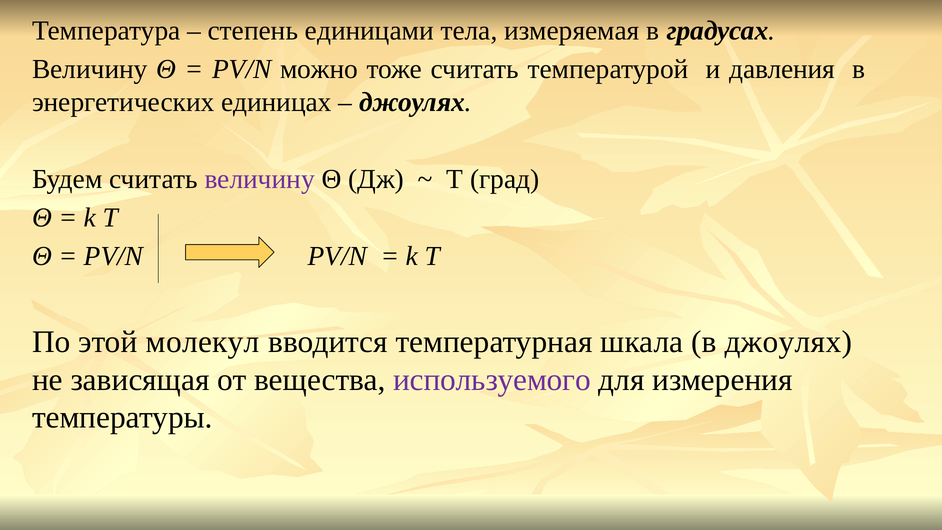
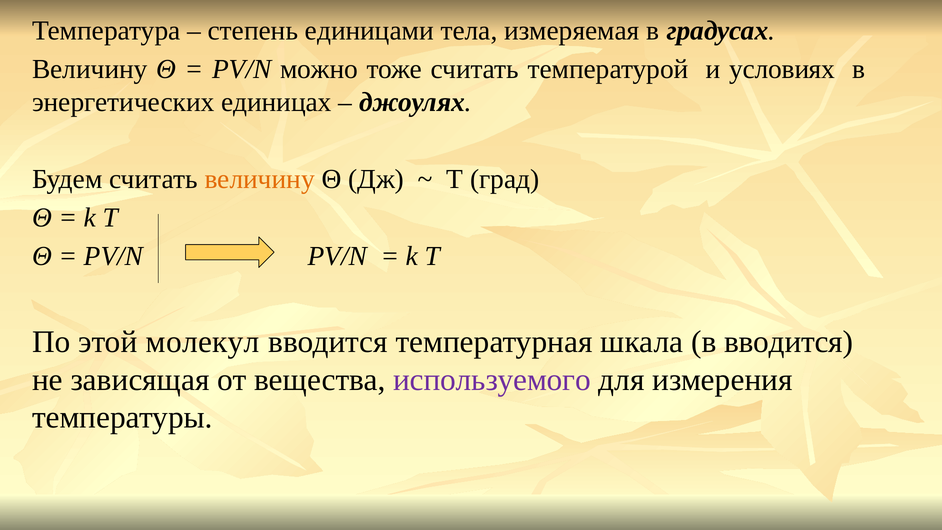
давления: давления -> условиях (782, 69)
величину colour: purple -> orange (260, 179)
в джоулях: джоулях -> вводится (789, 342)
